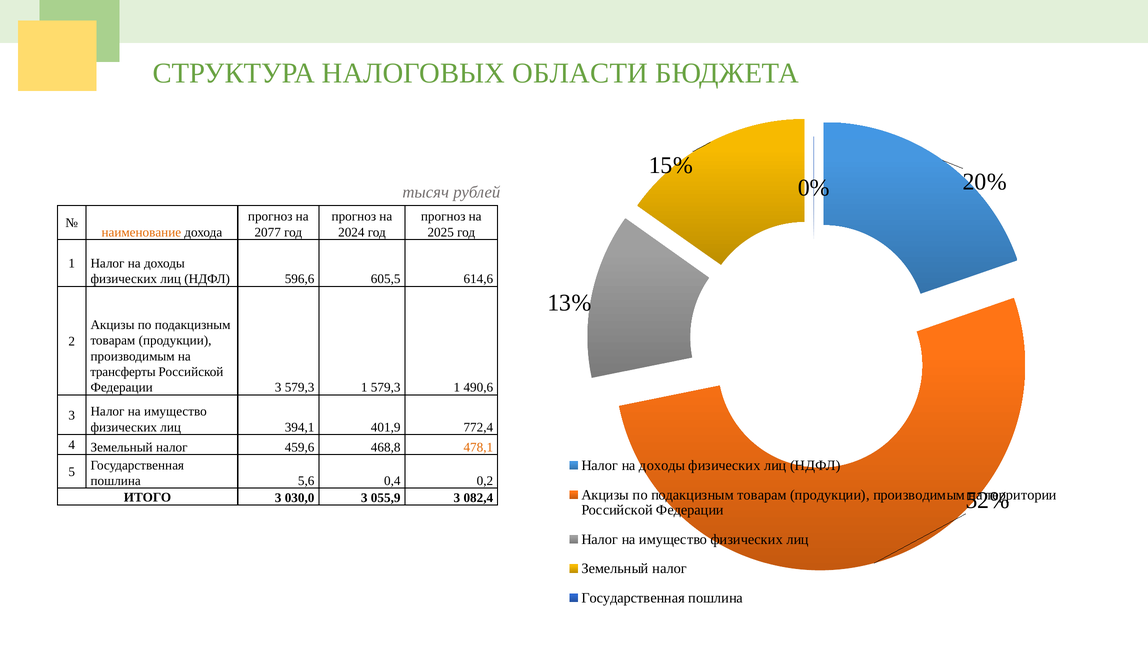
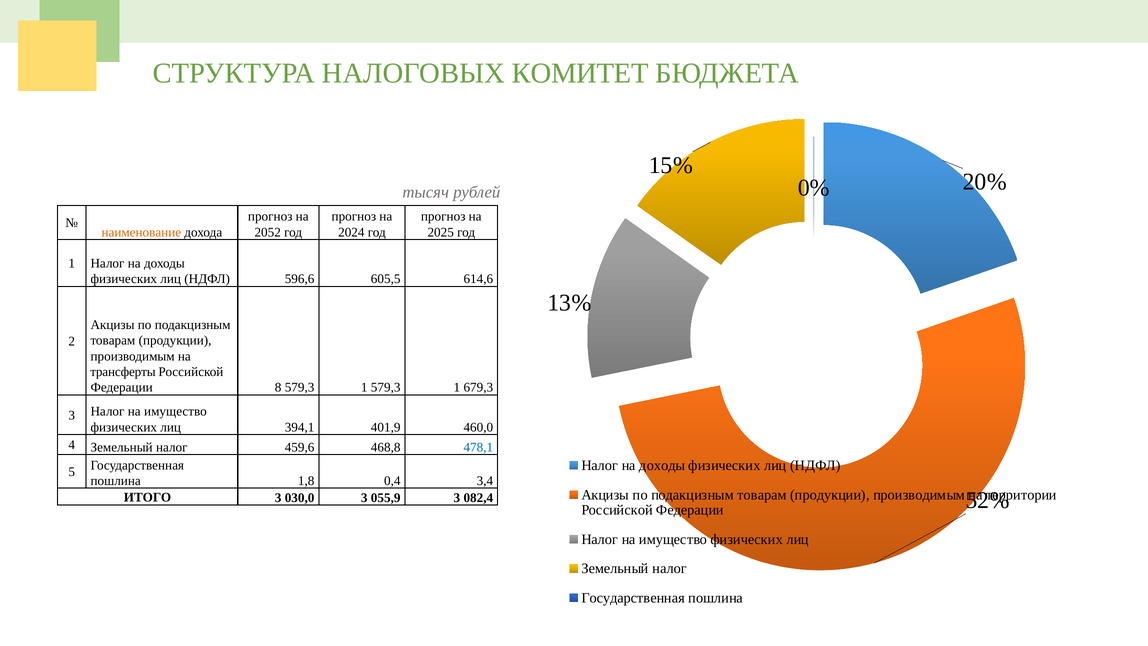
ОБЛАСТИ: ОБЛАСТИ -> КОМИТЕТ (580, 73)
2077: 2077 -> 2052 (268, 232)
Федерации 3: 3 -> 8 (278, 387)
490,6: 490,6 -> 679,3 (478, 387)
772,4: 772,4 -> 460,0 (478, 427)
478,1 colour: orange -> blue (478, 447)
5,6: 5,6 -> 1,8 (306, 481)
0,2: 0,2 -> 3,4 (485, 481)
